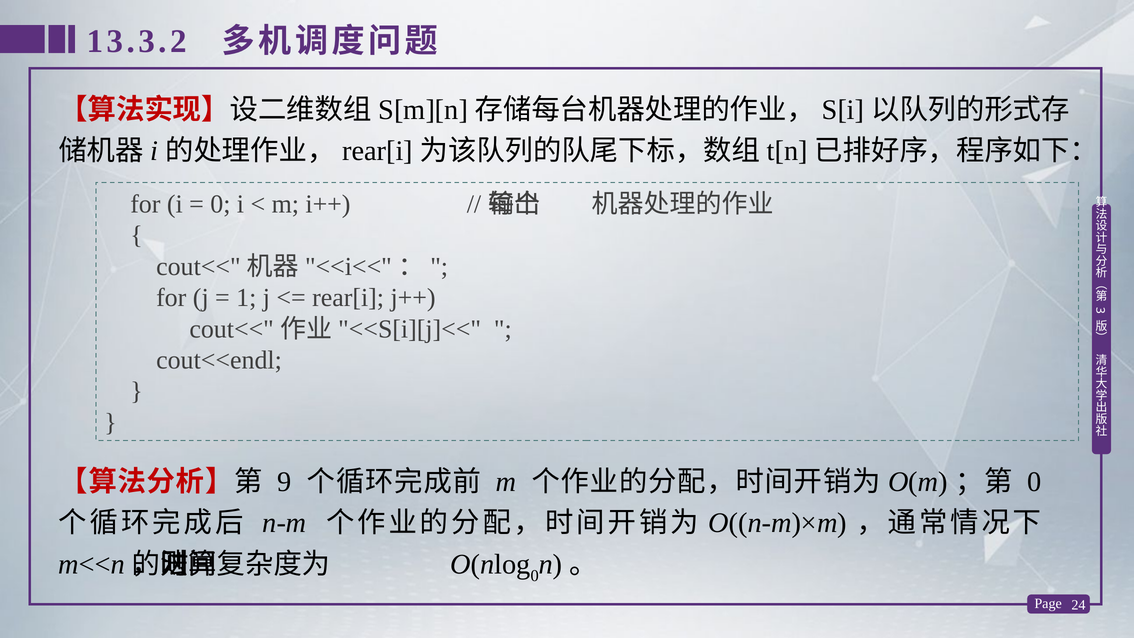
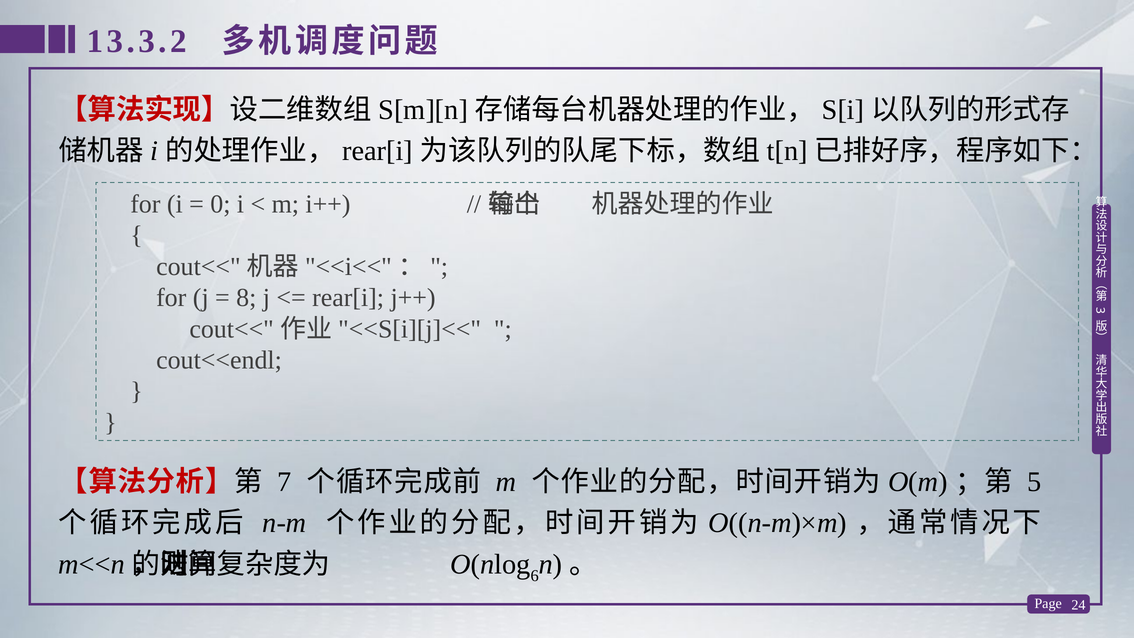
1: 1 -> 8 (246, 298)
9: 9 -> 7 (284, 482)
0: 0 -> 5 (1034, 482)
0: 0 -> 6 (535, 576)
